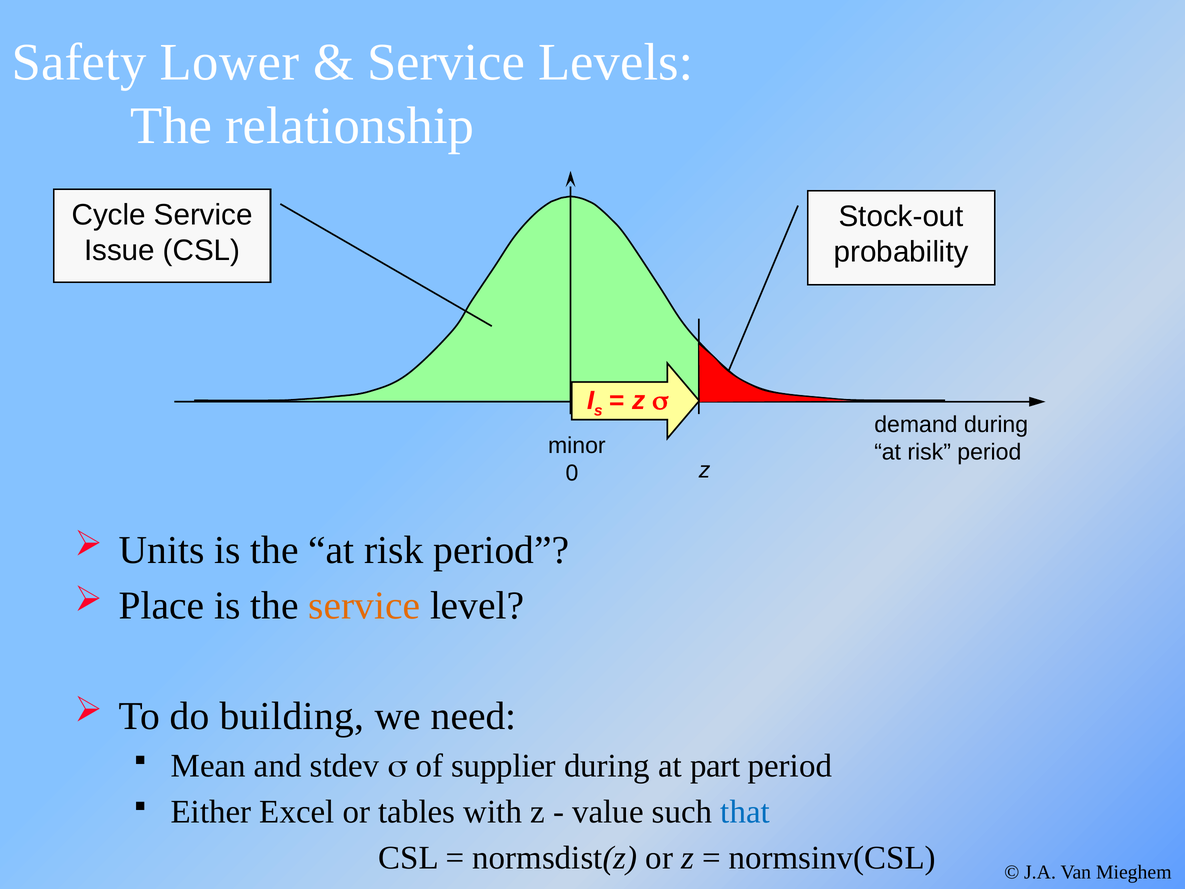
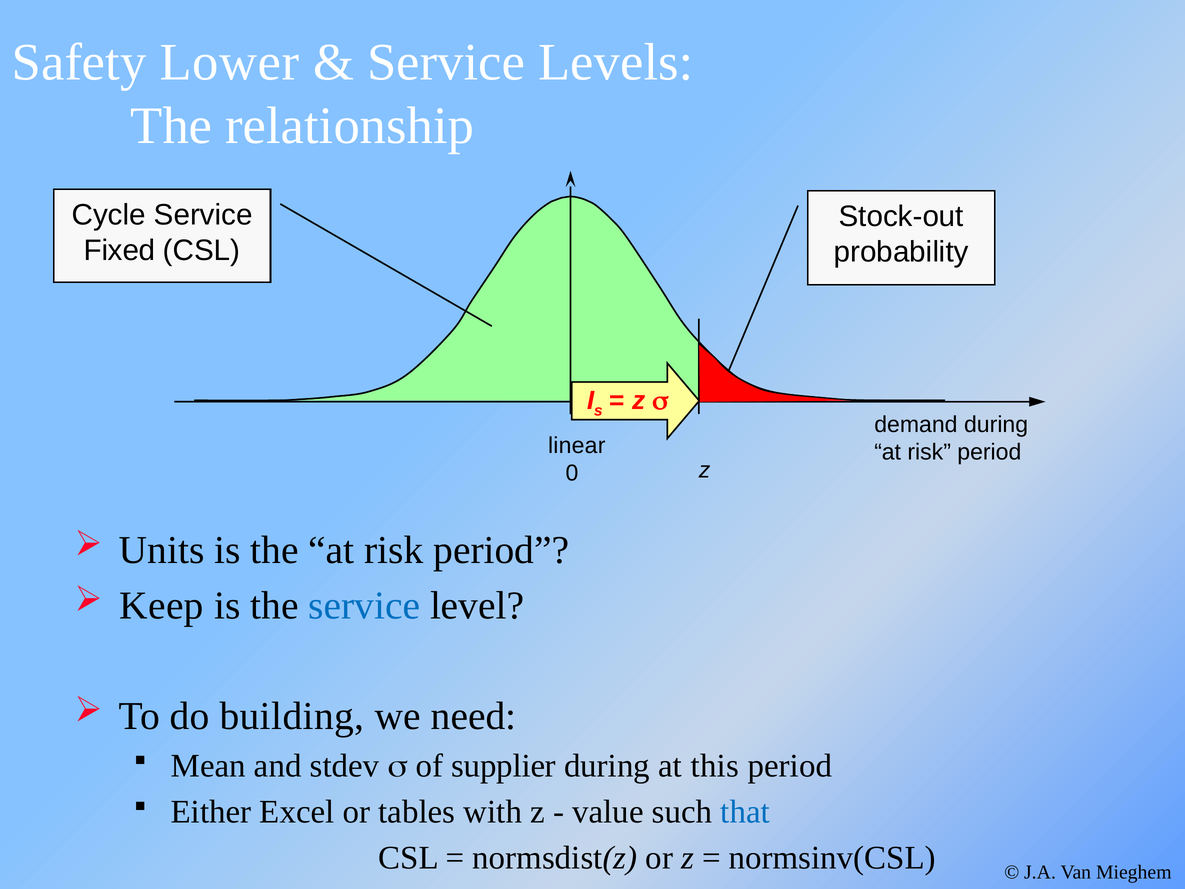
Issue: Issue -> Fixed (120, 250)
minor: minor -> linear (577, 445)
Place: Place -> Keep (161, 605)
service colour: orange -> blue (364, 605)
part: part -> this (715, 765)
